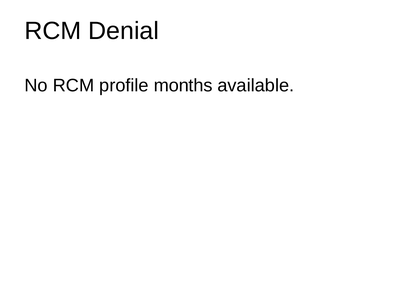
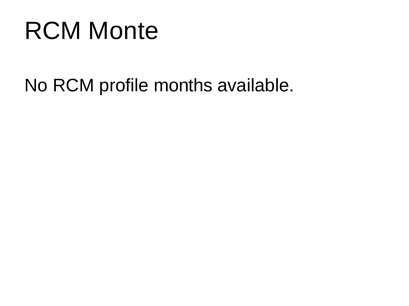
Denial: Denial -> Monte (124, 31)
